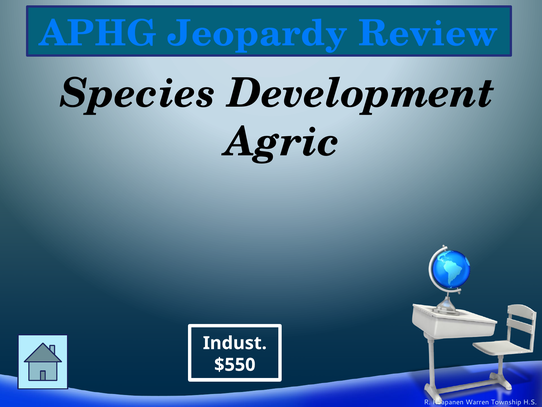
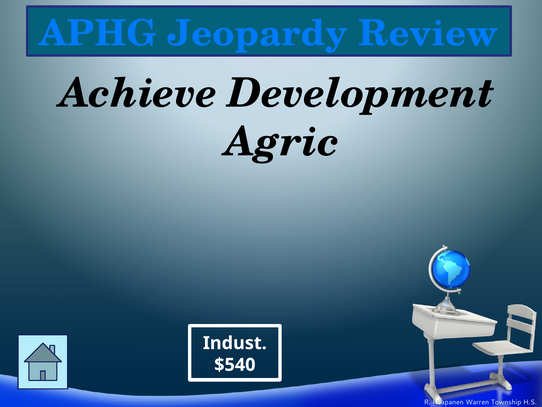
Species: Species -> Achieve (138, 93)
$550: $550 -> $540 (235, 364)
